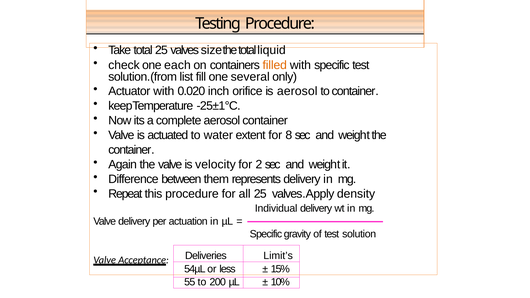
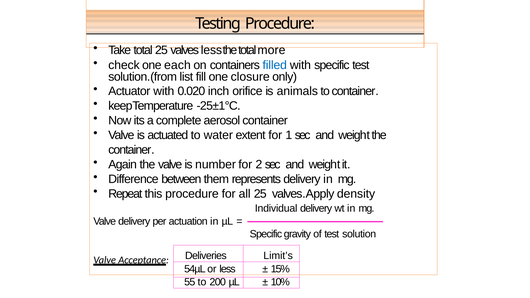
valves size: size -> less (211, 50)
liquid: liquid -> more (271, 50)
filled colour: orange -> blue (275, 65)
several: several -> closure (250, 77)
is aerosol: aerosol -> animals (297, 91)
8: 8 -> 1 (289, 135)
velocity: velocity -> number (216, 165)
